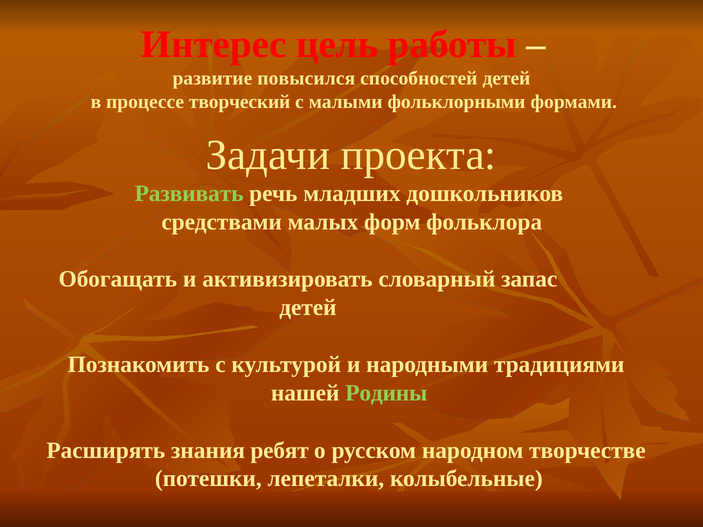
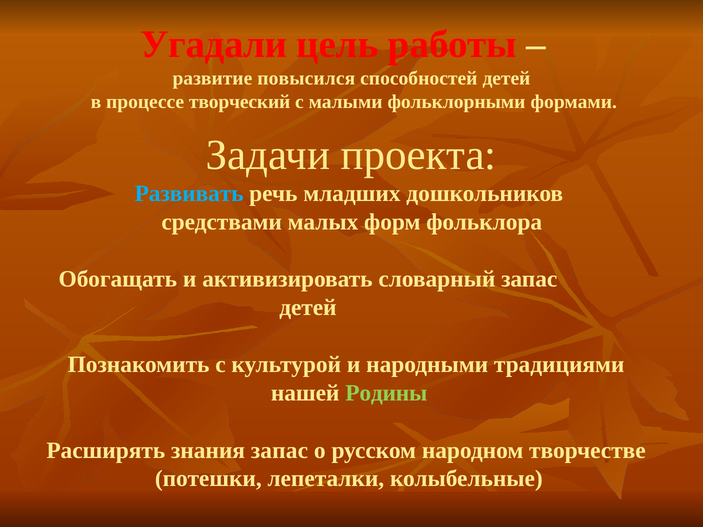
Интерес: Интерес -> Угадали (214, 45)
Развивать colour: light green -> light blue (189, 194)
знания ребят: ребят -> запас (279, 451)
